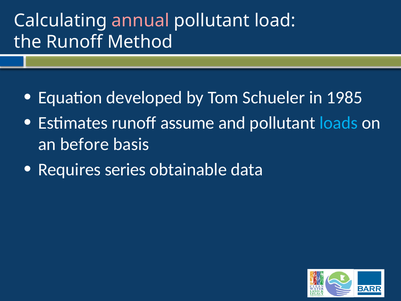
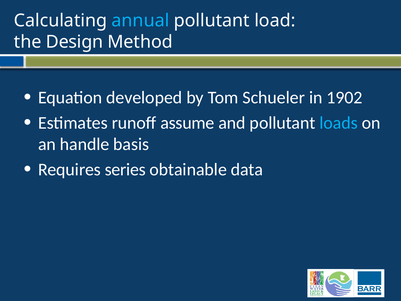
annual colour: pink -> light blue (140, 21)
the Runoff: Runoff -> Design (75, 42)
1985: 1985 -> 1902 (345, 97)
before: before -> handle (85, 144)
